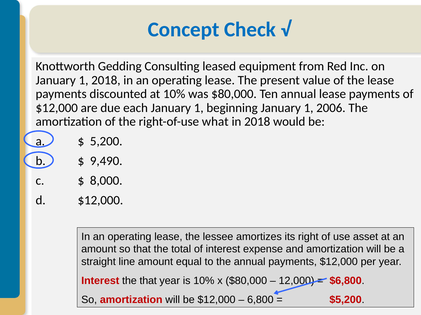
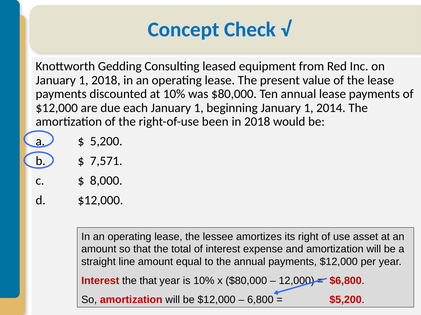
2006: 2006 -> 2014 (331, 108)
what: what -> been (215, 122)
9,490: 9,490 -> 7,571 (106, 161)
